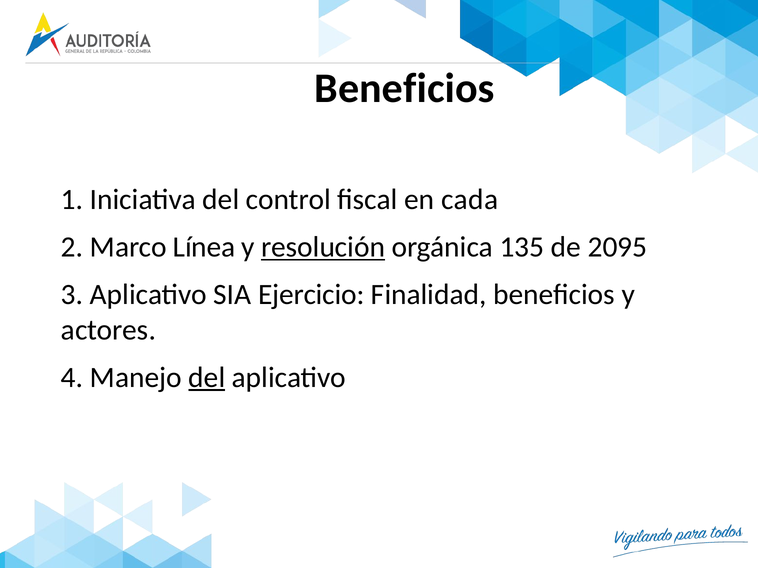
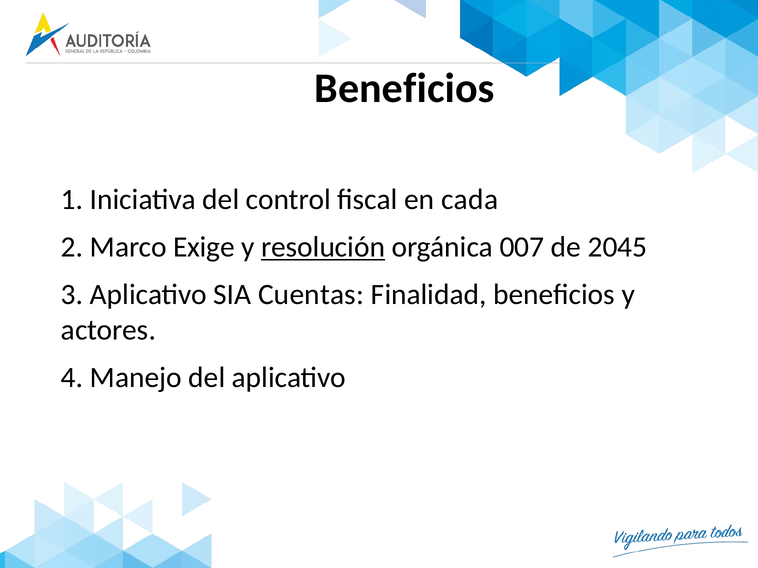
Línea: Línea -> Exige (204, 247)
135: 135 -> 007 (522, 247)
2095: 2095 -> 2045 (617, 247)
Ejercicio: Ejercicio -> Cuentas (311, 295)
del underline: present -> none (207, 378)
